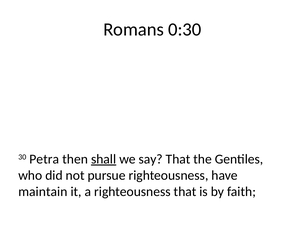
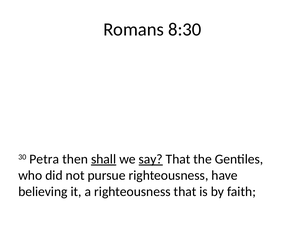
0:30: 0:30 -> 8:30 (185, 30)
say underline: none -> present (151, 159)
maintain: maintain -> believing (43, 192)
